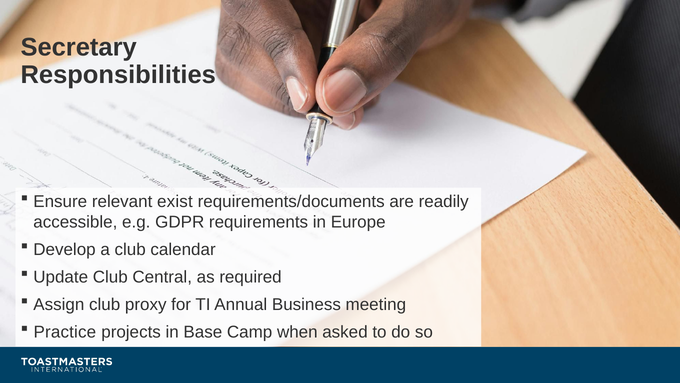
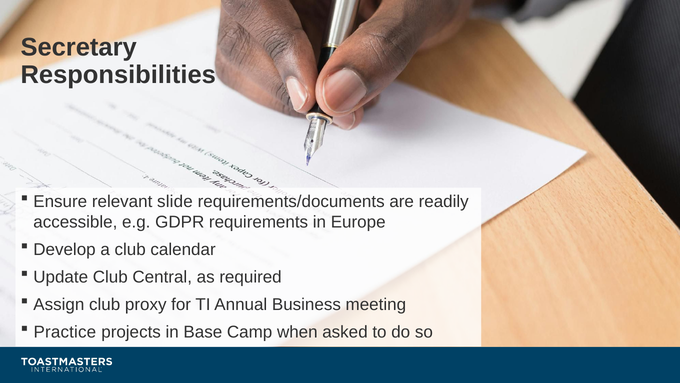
exist: exist -> slide (175, 201)
